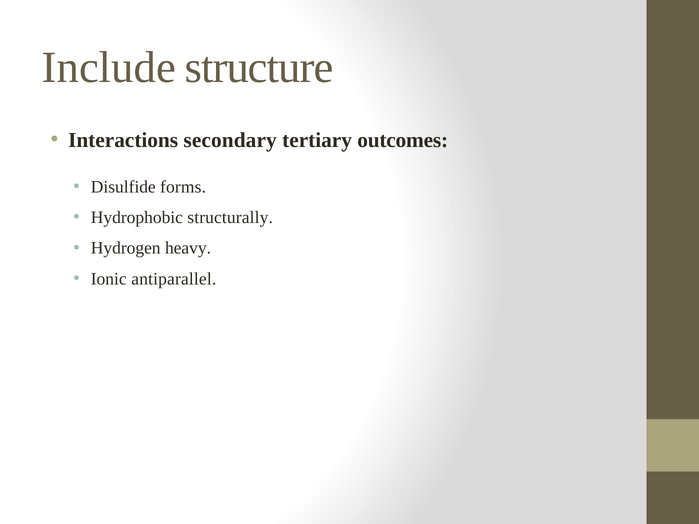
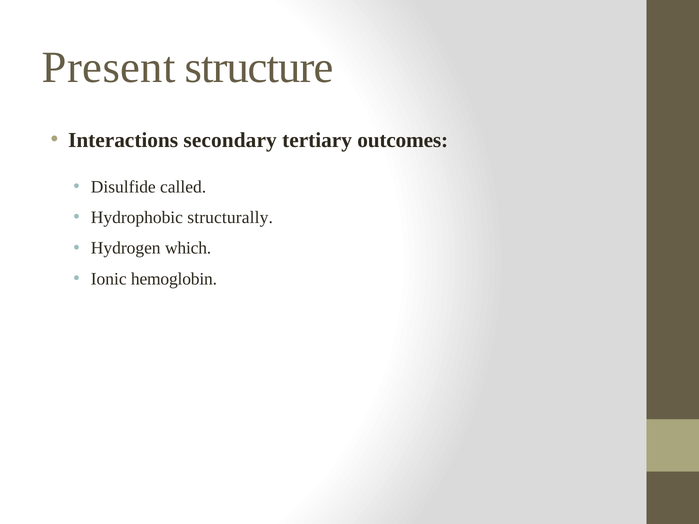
Include: Include -> Present (109, 68)
forms: forms -> called (183, 187)
heavy: heavy -> which (188, 248)
antiparallel: antiparallel -> hemoglobin (174, 279)
